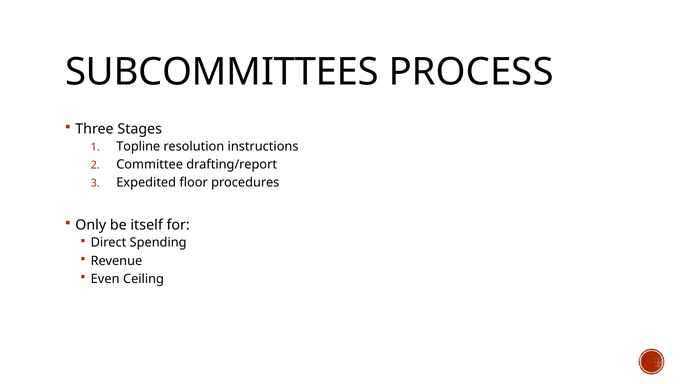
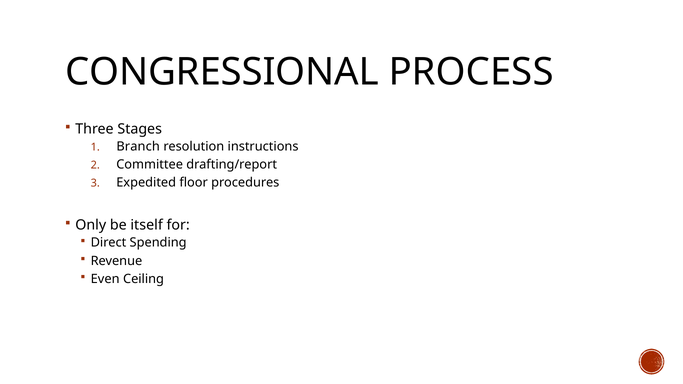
SUBCOMMITTEES: SUBCOMMITTEES -> CONGRESSIONAL (222, 72)
Topline: Topline -> Branch (138, 146)
